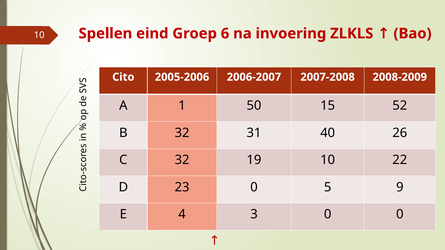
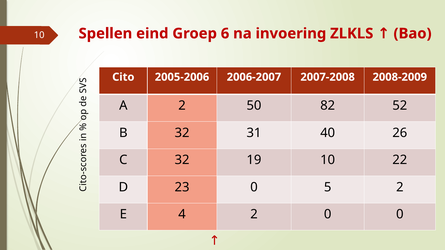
A 1: 1 -> 2 (182, 106)
15: 15 -> 82 (328, 106)
5 9: 9 -> 2 (400, 187)
4 3: 3 -> 2 (254, 215)
